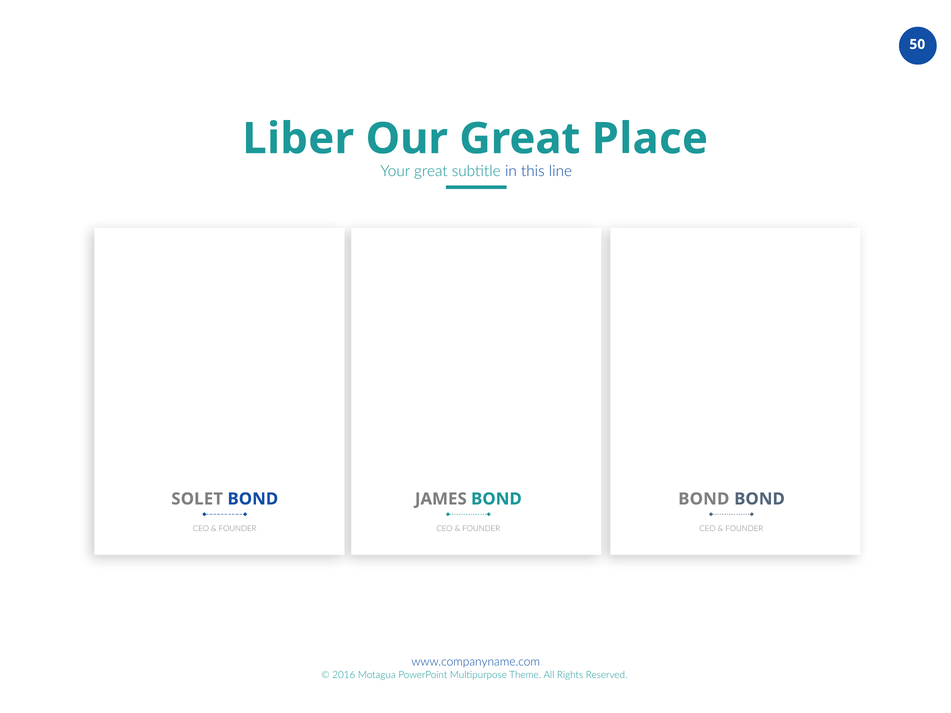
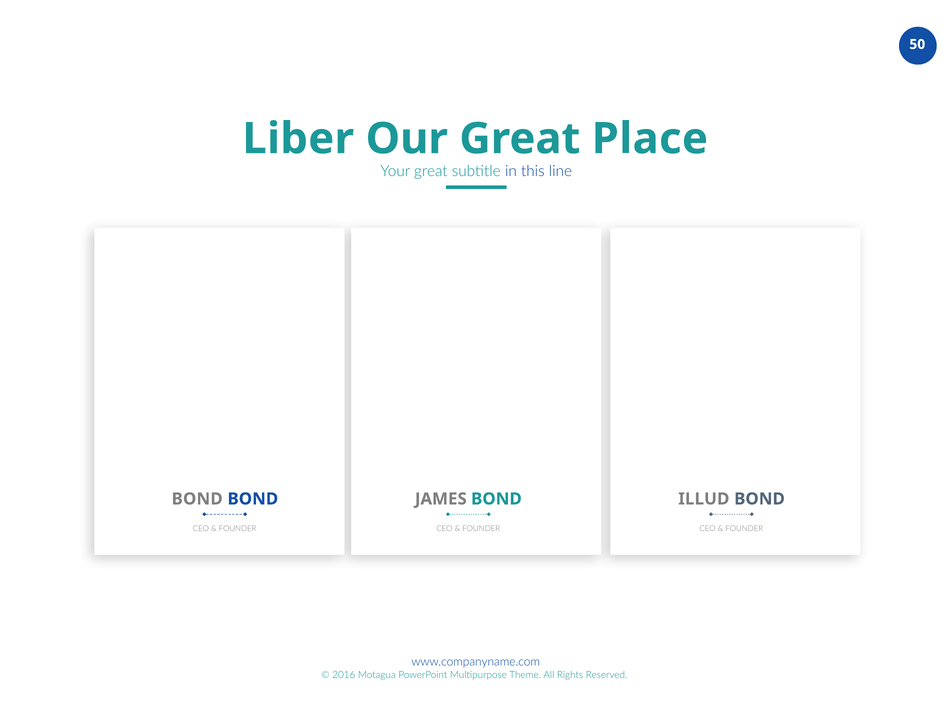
SOLET: SOLET -> BOND (197, 499)
BOND: BOND -> ILLUD (704, 499)
